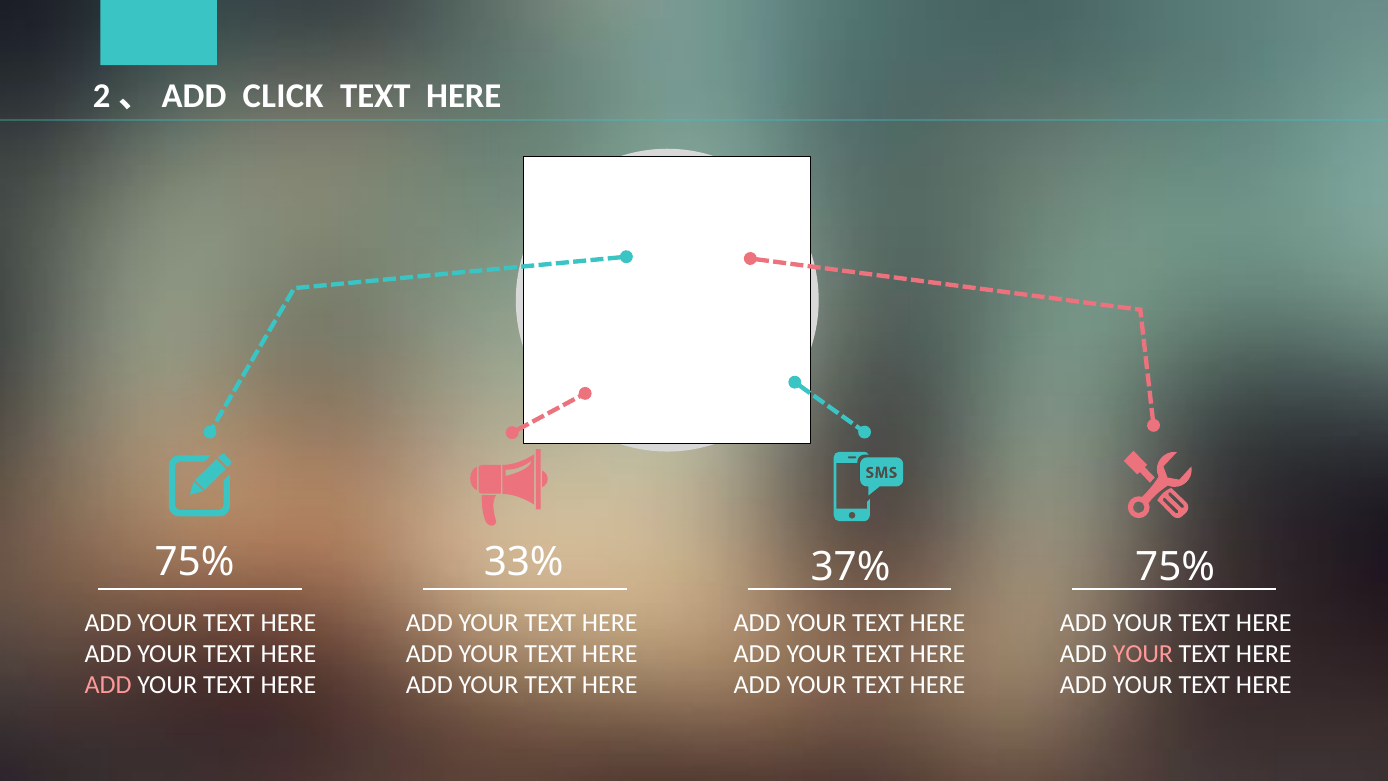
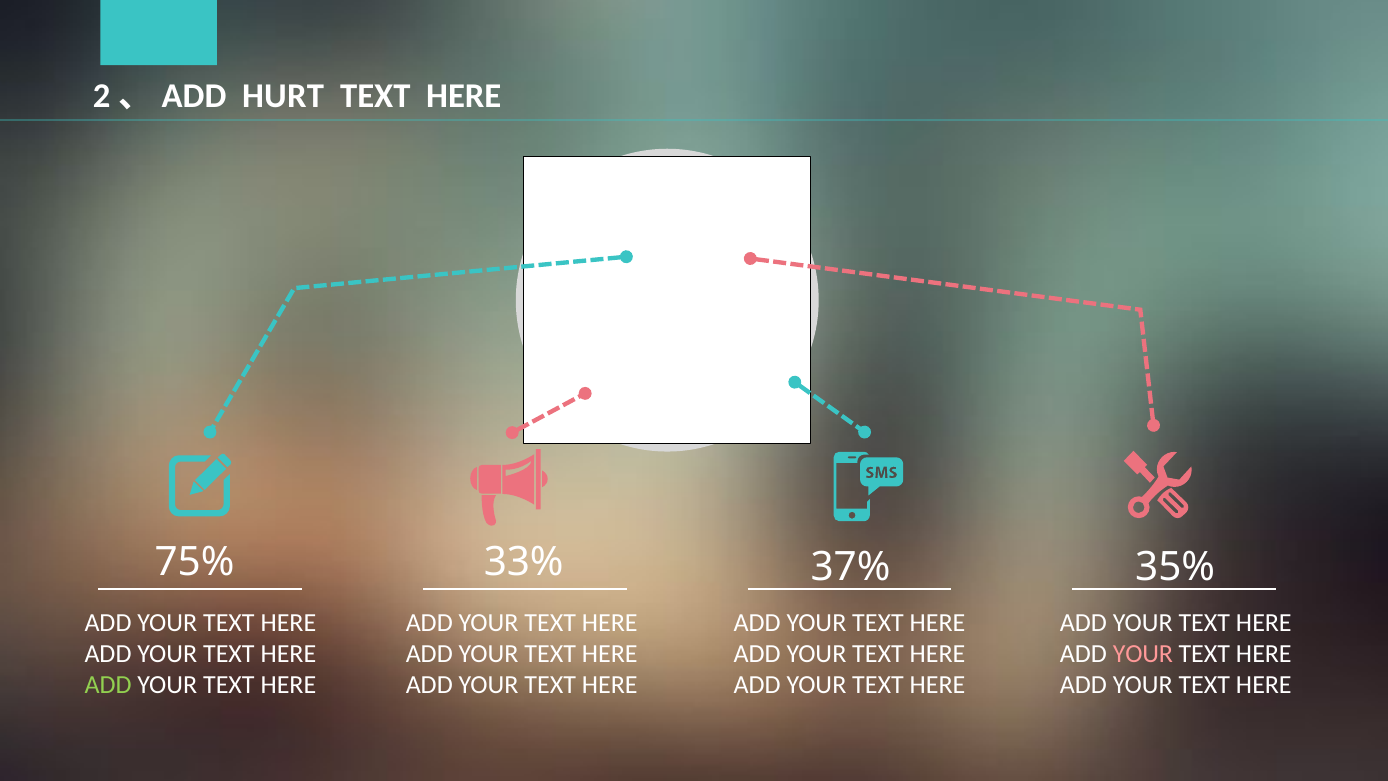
CLICK: CLICK -> HURT (283, 96)
75%: 75% -> 35% (1175, 567)
ADD colour: pink -> light green (108, 685)
